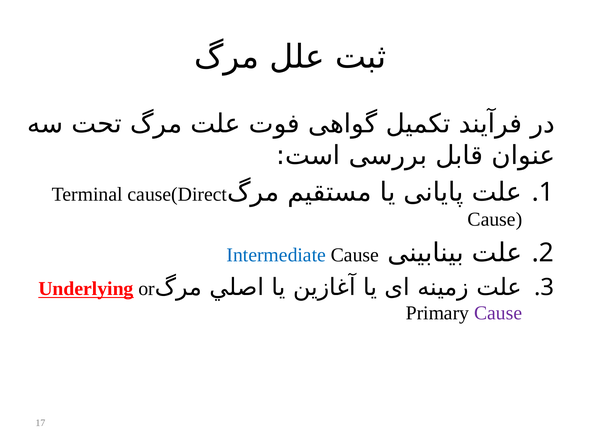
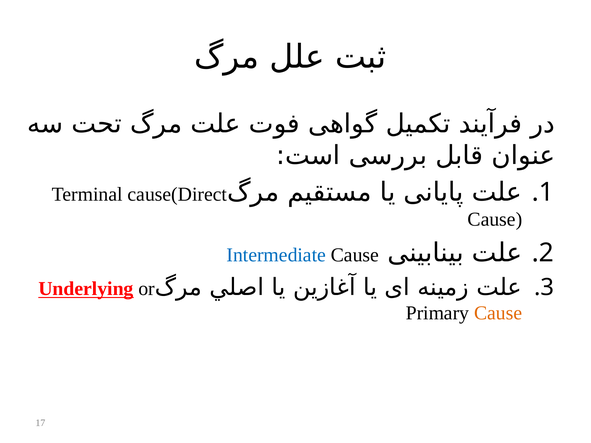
Cause colour: purple -> orange (498, 313)
